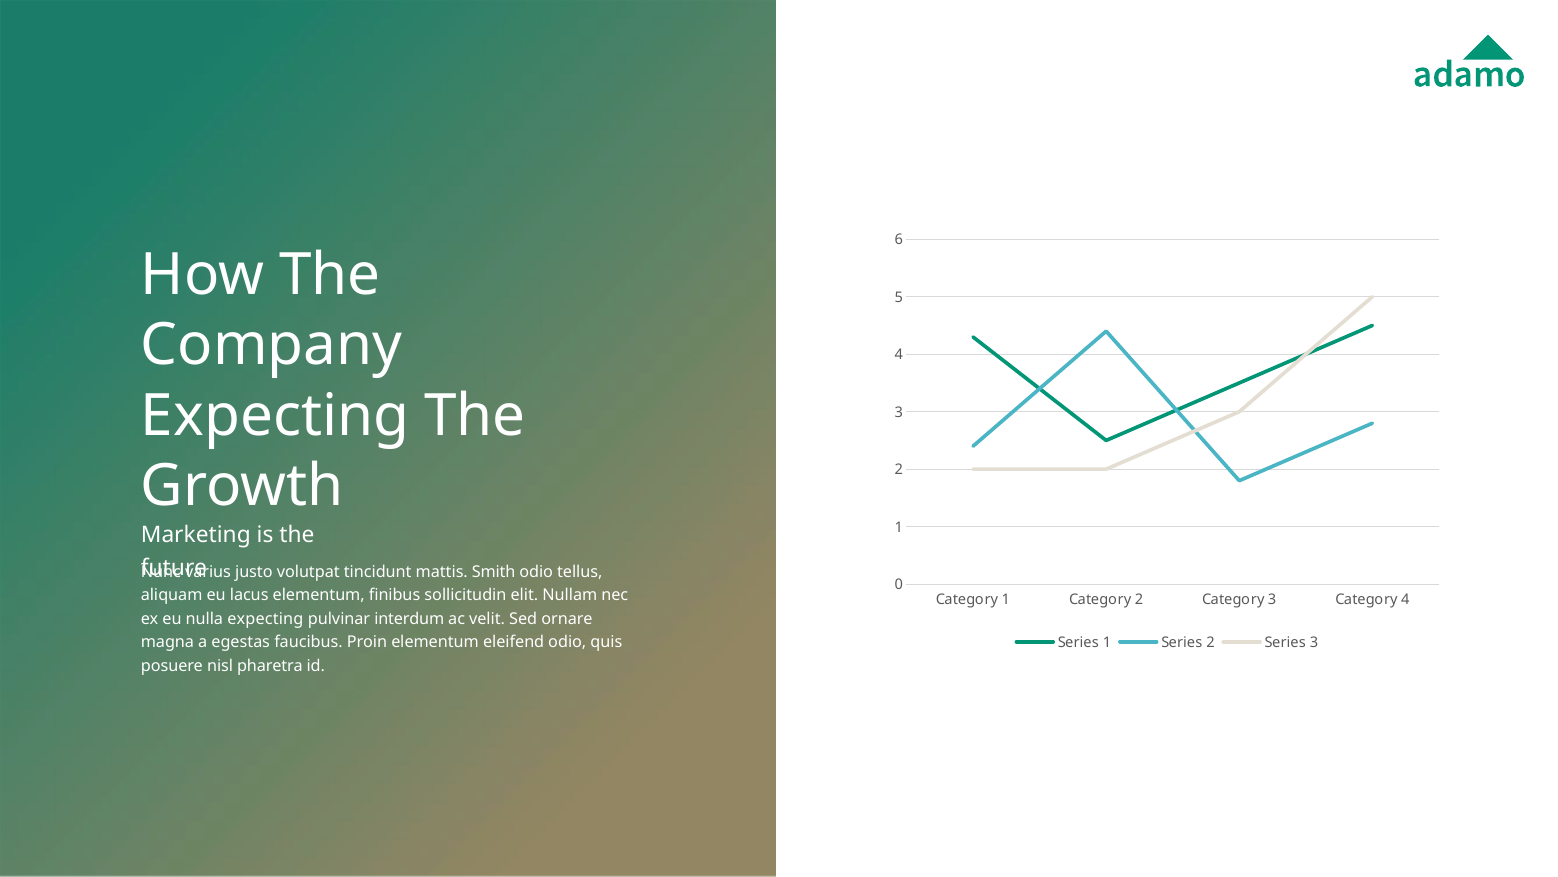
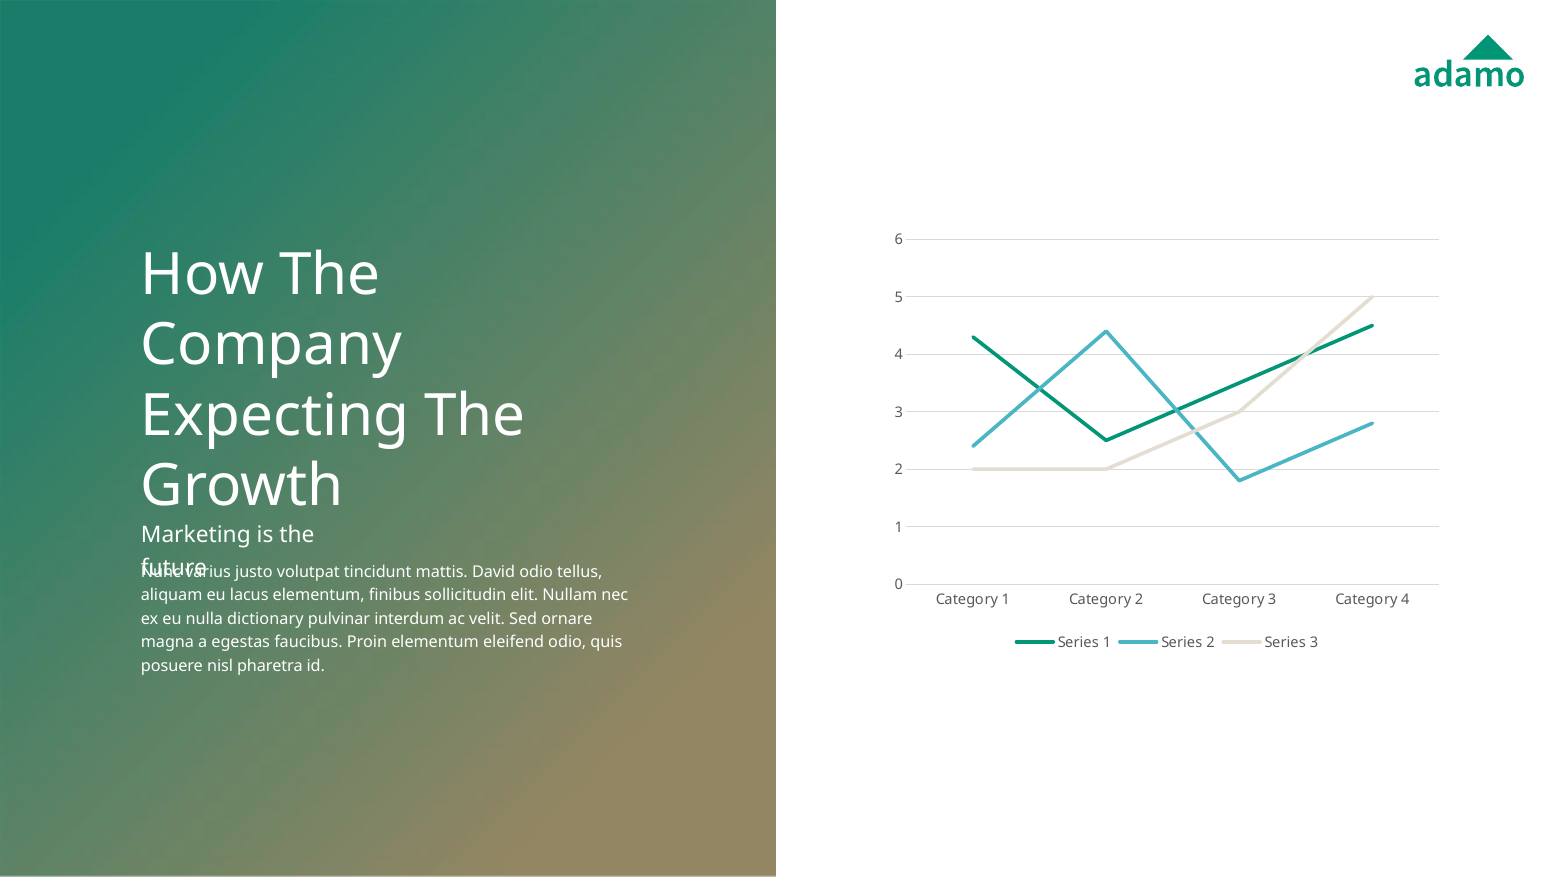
Smith: Smith -> David (494, 572)
nulla expecting: expecting -> dictionary (265, 619)
